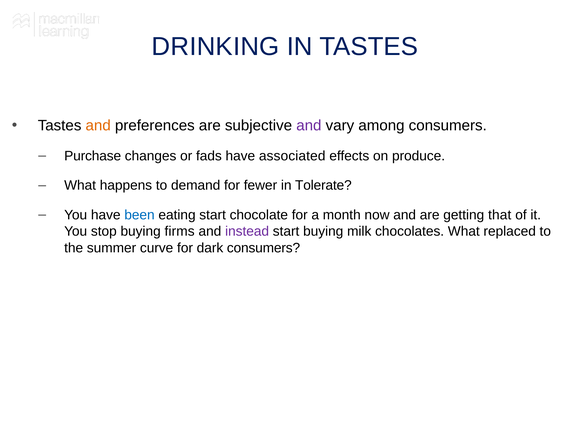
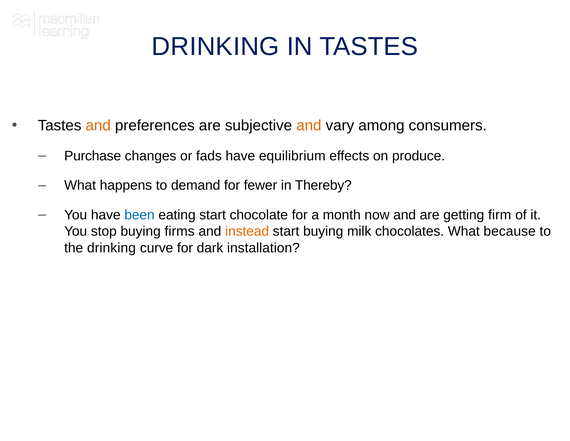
and colour: purple -> orange (309, 125)
associated: associated -> equilibrium (292, 156)
Tolerate: Tolerate -> Thereby (323, 185)
that: that -> firm (500, 215)
instead colour: purple -> orange (247, 231)
replaced: replaced -> because (510, 231)
the summer: summer -> drinking (111, 248)
dark consumers: consumers -> installation (263, 248)
